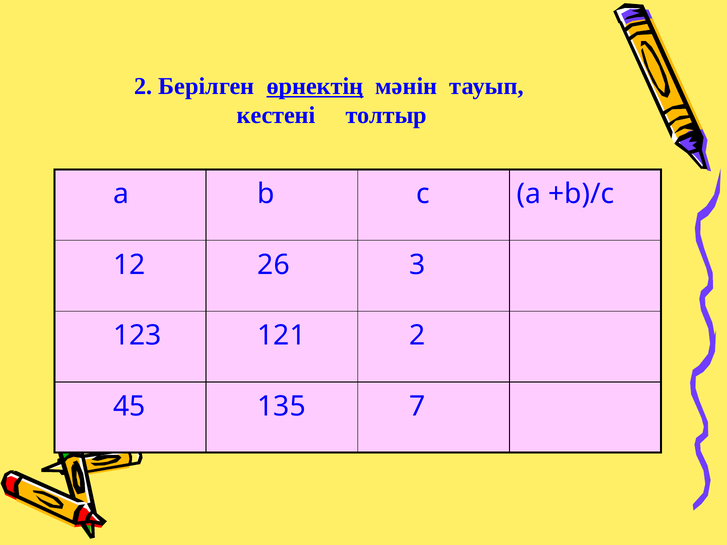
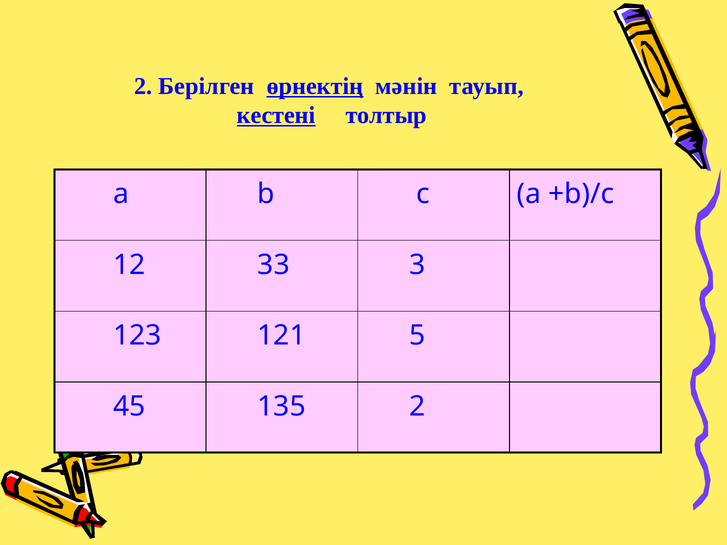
кестені underline: none -> present (276, 115)
26: 26 -> 33 (274, 265)
121 2: 2 -> 5 (417, 336)
135 7: 7 -> 2 (417, 407)
